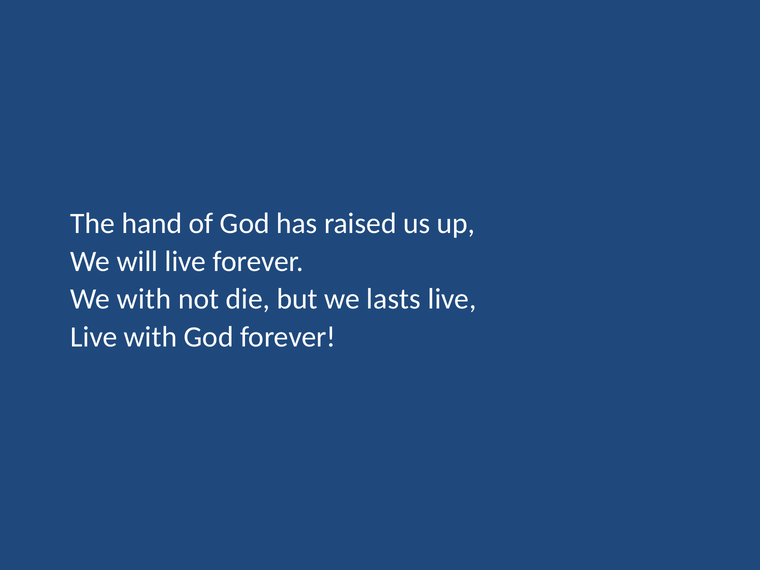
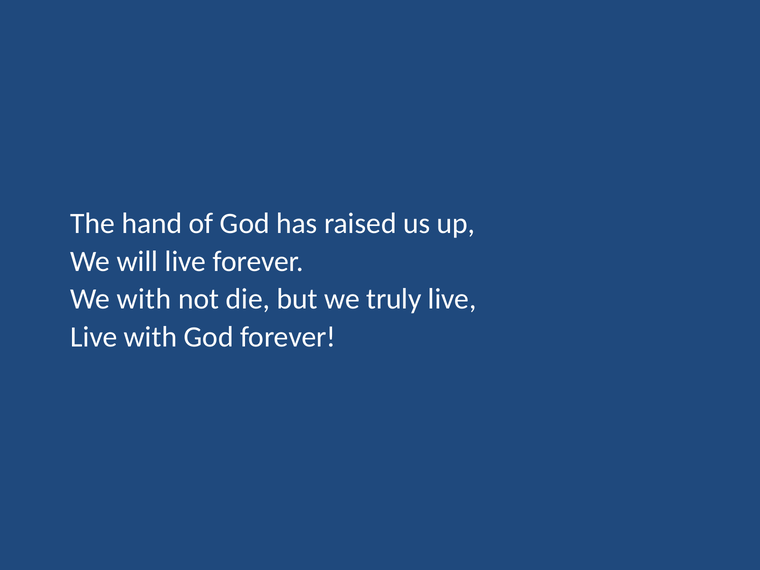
lasts: lasts -> truly (394, 299)
